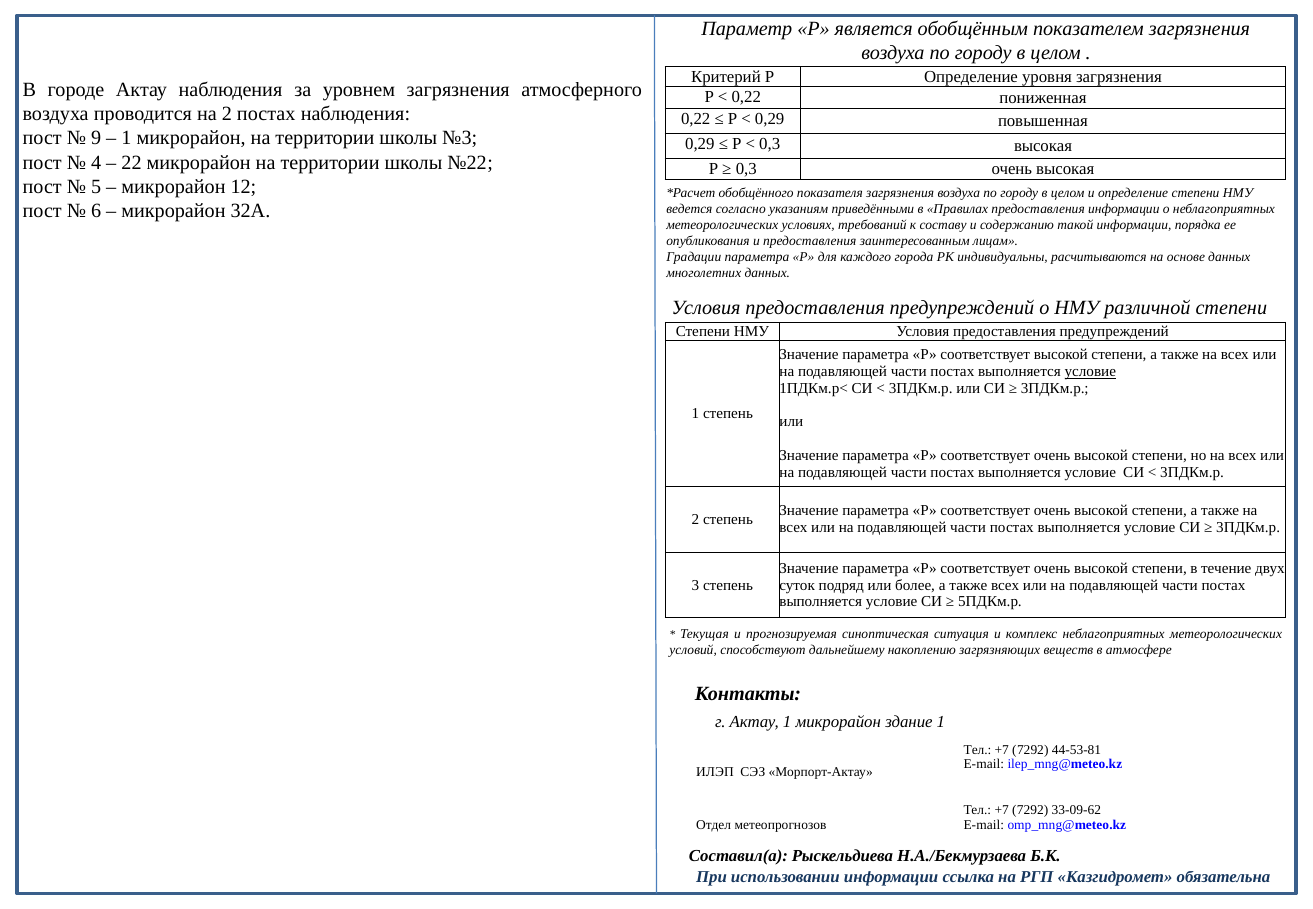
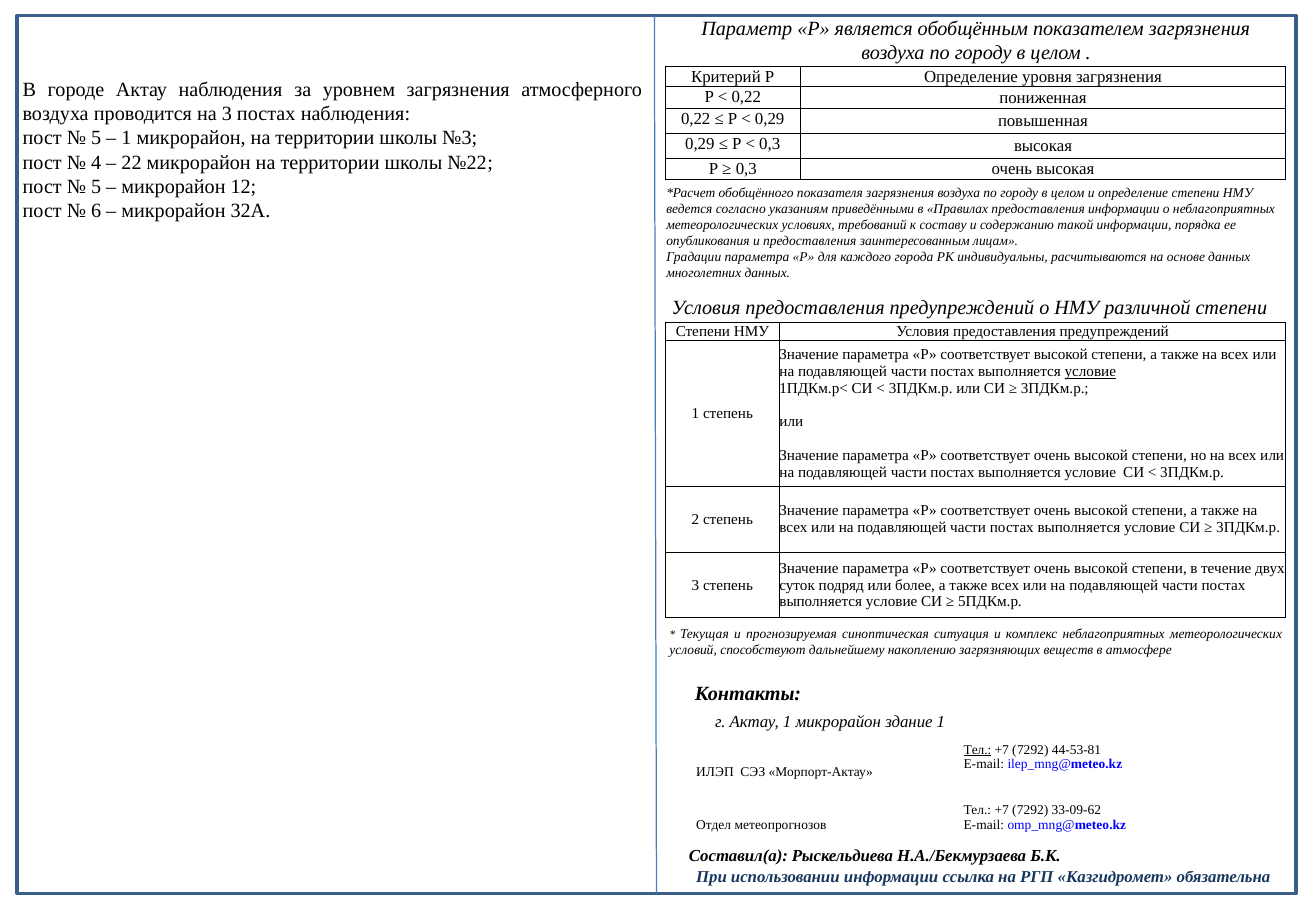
на 2: 2 -> 3 (227, 114)
9: 9 -> 5 (96, 138)
Тел underline: none -> present (977, 750)
